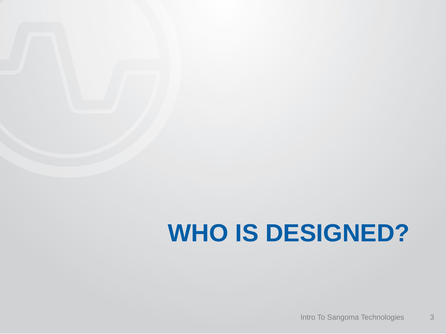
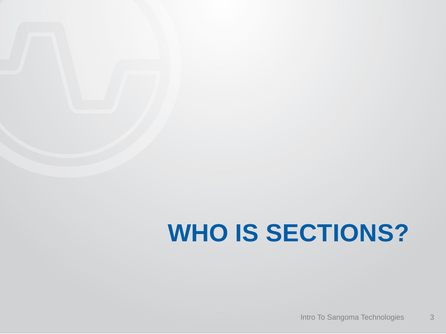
DESIGNED: DESIGNED -> SECTIONS (337, 234)
